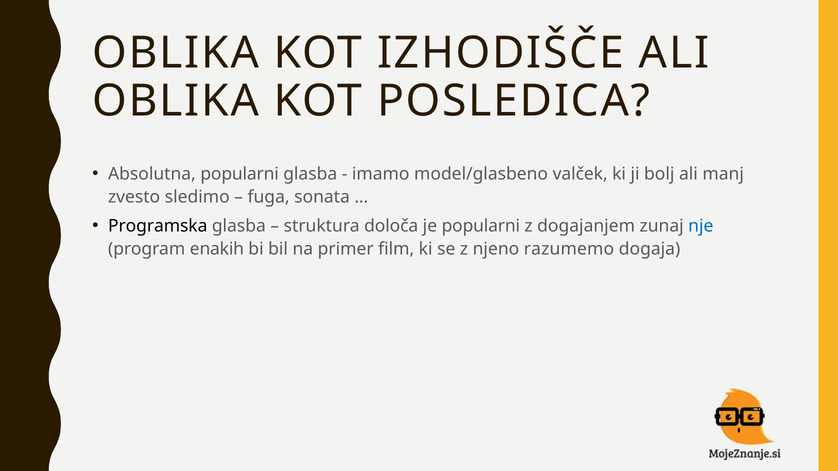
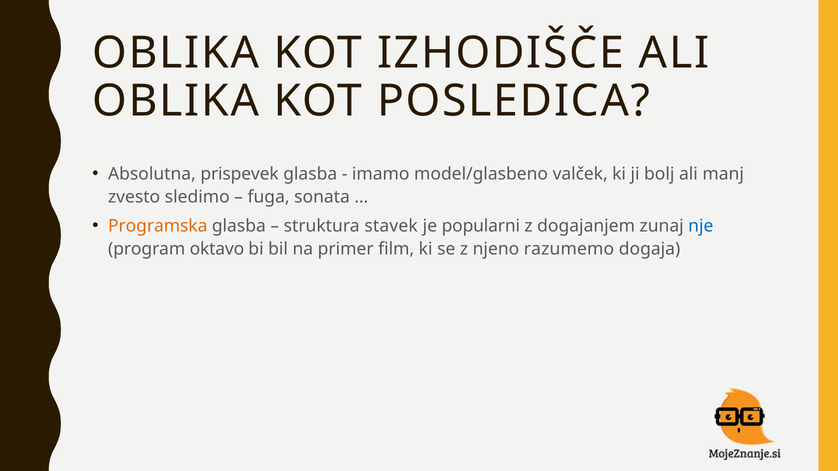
Absolutna popularni: popularni -> prispevek (240, 174)
Programska colour: black -> orange (158, 226)
določa: določa -> stavek (391, 226)
enakih: enakih -> oktavo (217, 249)
